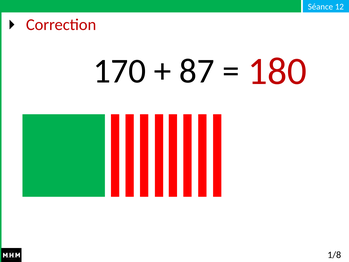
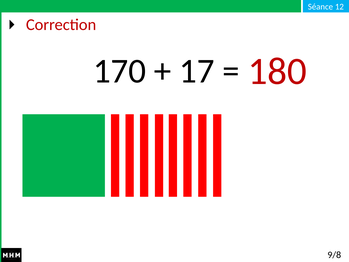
87: 87 -> 17 (197, 71)
1/8: 1/8 -> 9/8 (334, 255)
